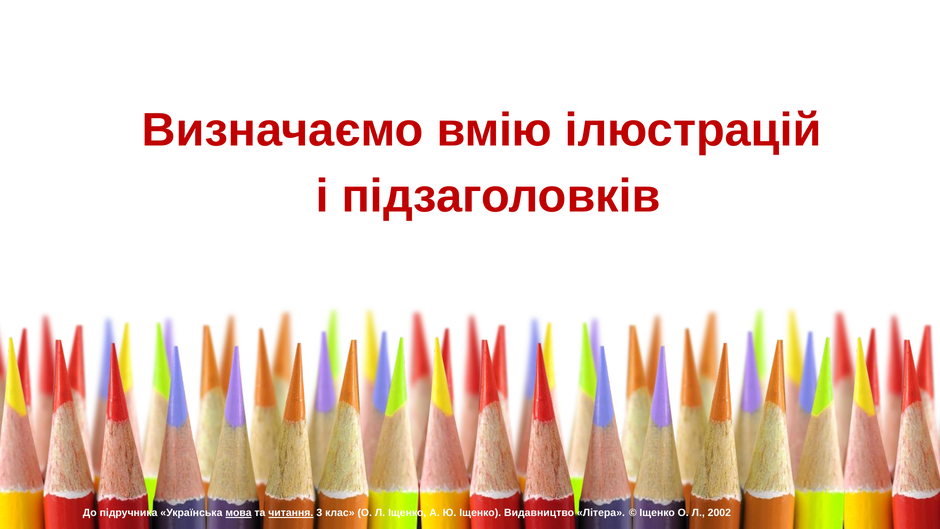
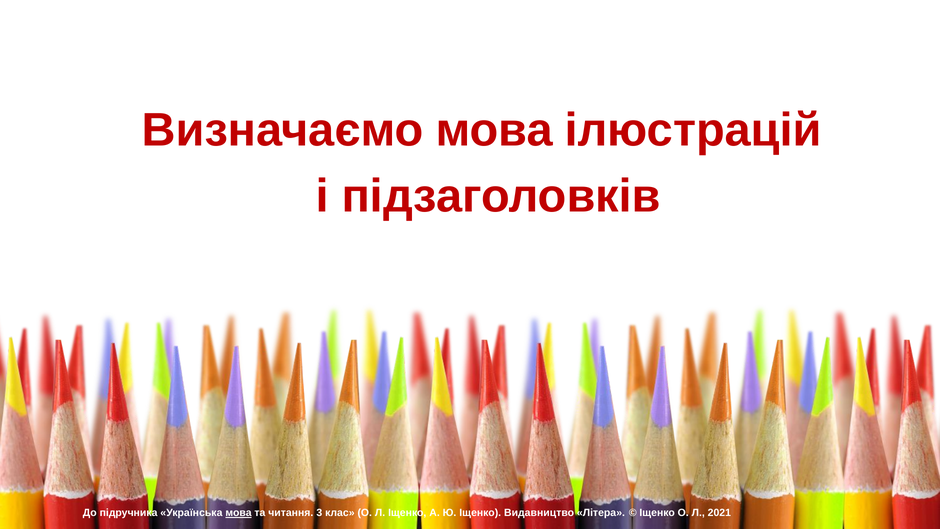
Визначаємо вмію: вмію -> мова (494, 130)
читання underline: present -> none (291, 513)
2002: 2002 -> 2021 (719, 513)
